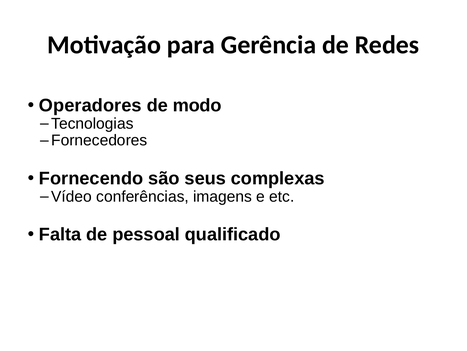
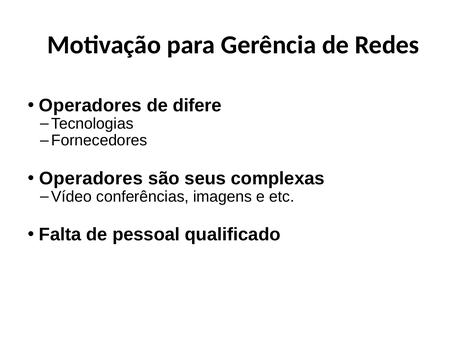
modo: modo -> difere (197, 105)
Fornecendo: Fornecendo -> Operadores (91, 178)
